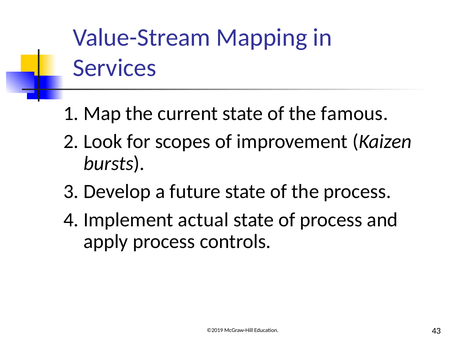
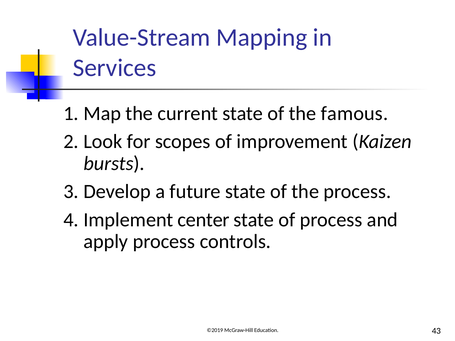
actual: actual -> center (204, 220)
